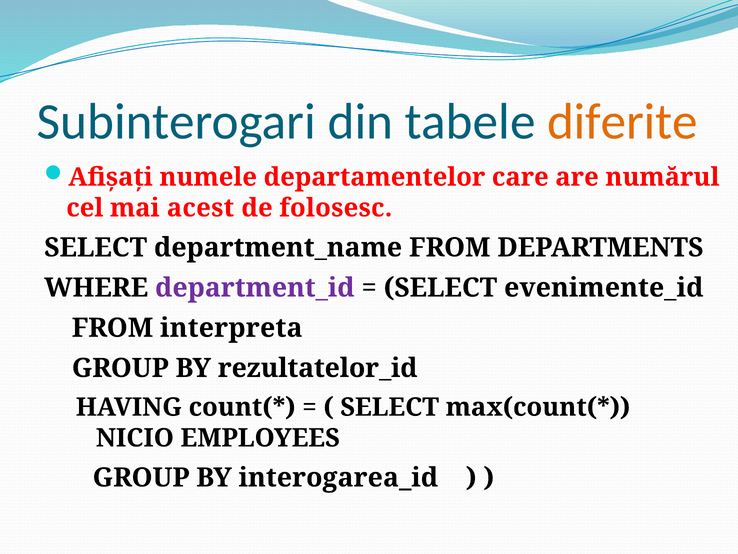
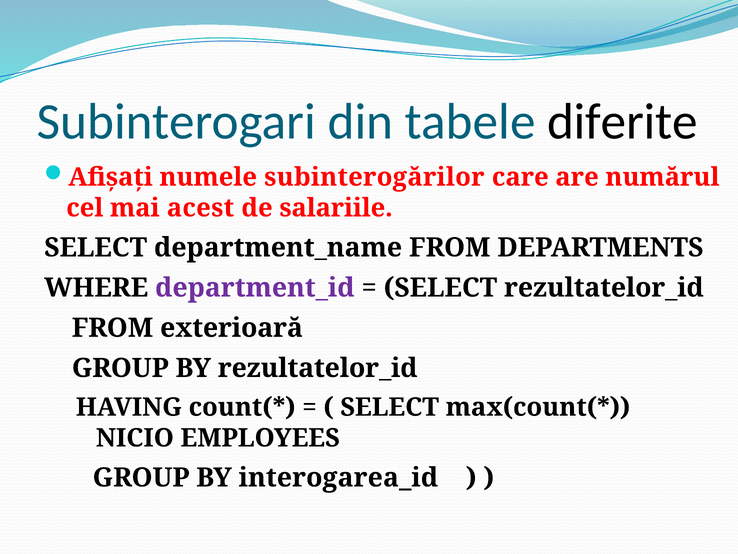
diferite colour: orange -> black (622, 122)
departamentelor: departamentelor -> subinterogărilor (374, 177)
folosesc: folosesc -> salariile (336, 208)
SELECT evenimente_id: evenimente_id -> rezultatelor_id (604, 288)
interpreta: interpreta -> exterioară (231, 328)
